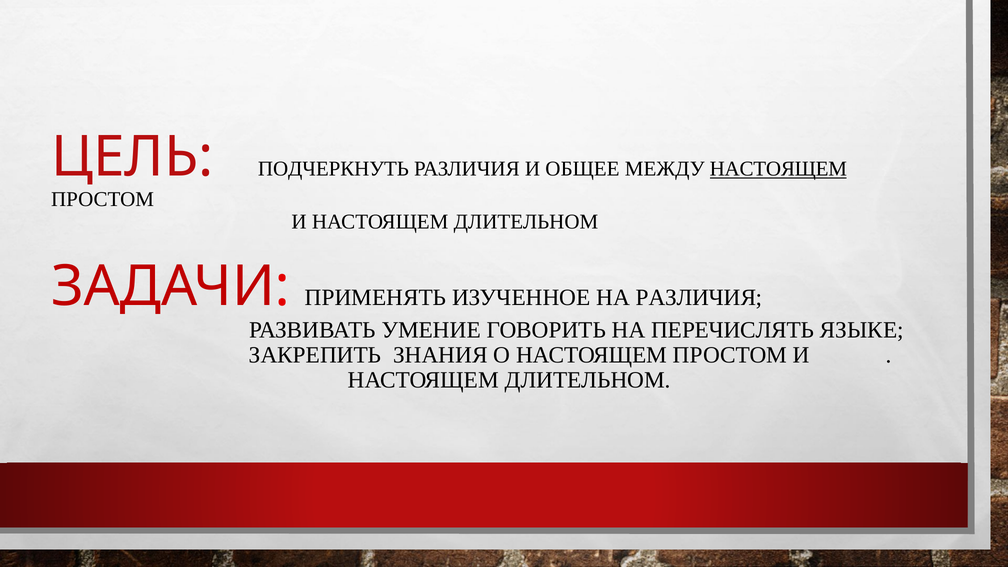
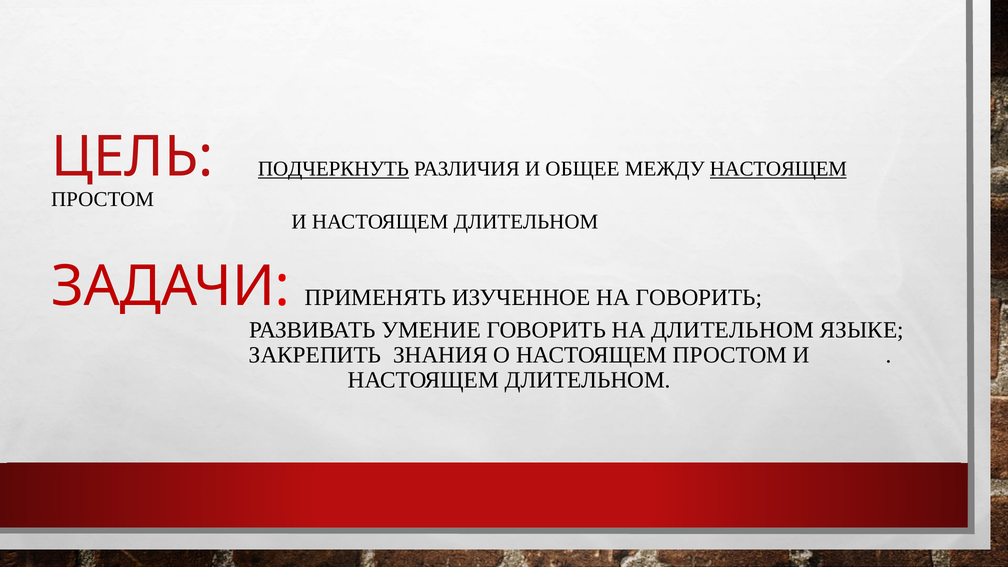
ПОДЧЕРКНУТЬ underline: none -> present (333, 169)
НА РАЗЛИЧИЯ: РАЗЛИЧИЯ -> ГОВОРИТЬ (699, 297)
НА ПЕРЕЧИСЛЯТЬ: ПЕРЕЧИСЛЯТЬ -> ДЛИТЕЛЬНОМ (733, 330)
